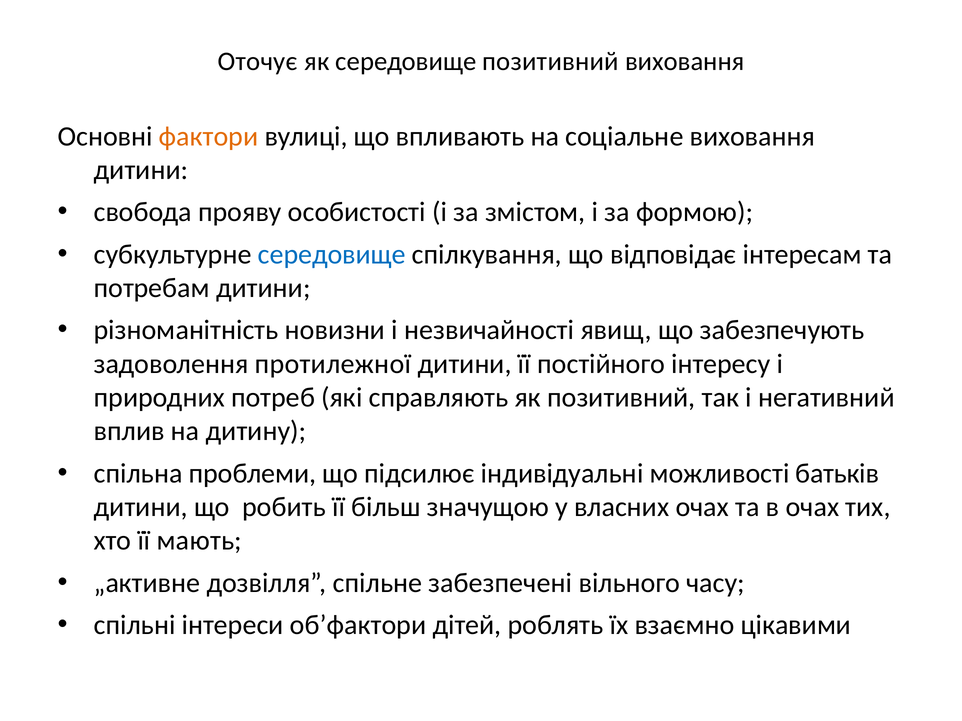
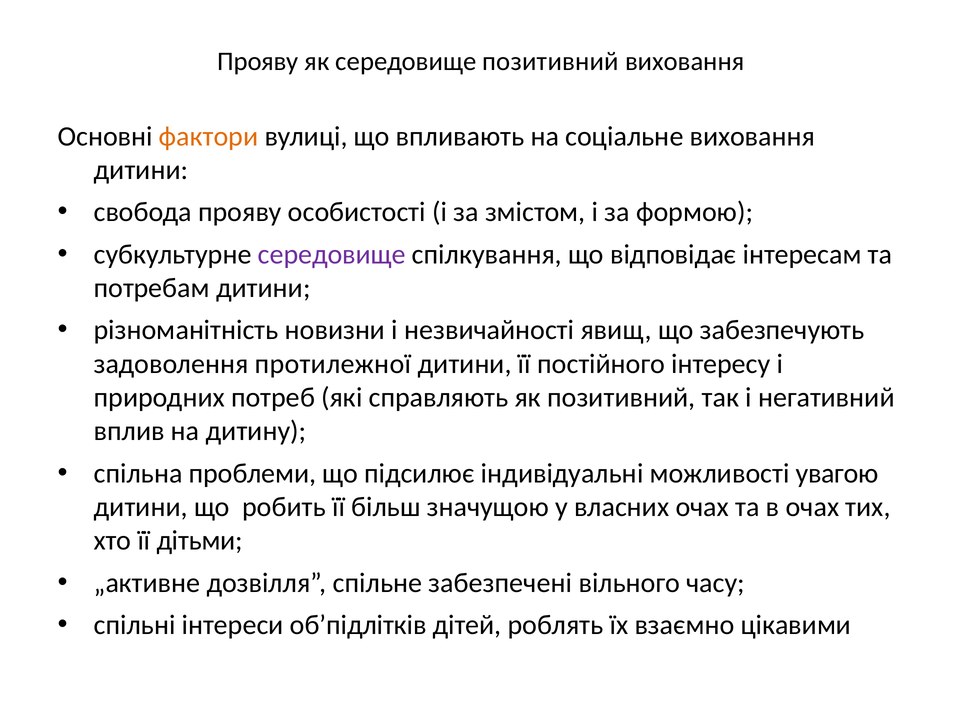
Оточує: Оточує -> Прояву (258, 61)
середовище colour: blue -> purple (332, 254)
батьків: батьків -> увагою (837, 474)
мають: мають -> дітьми (200, 541)
об’фактори: об’фактори -> об’підлітків (358, 625)
